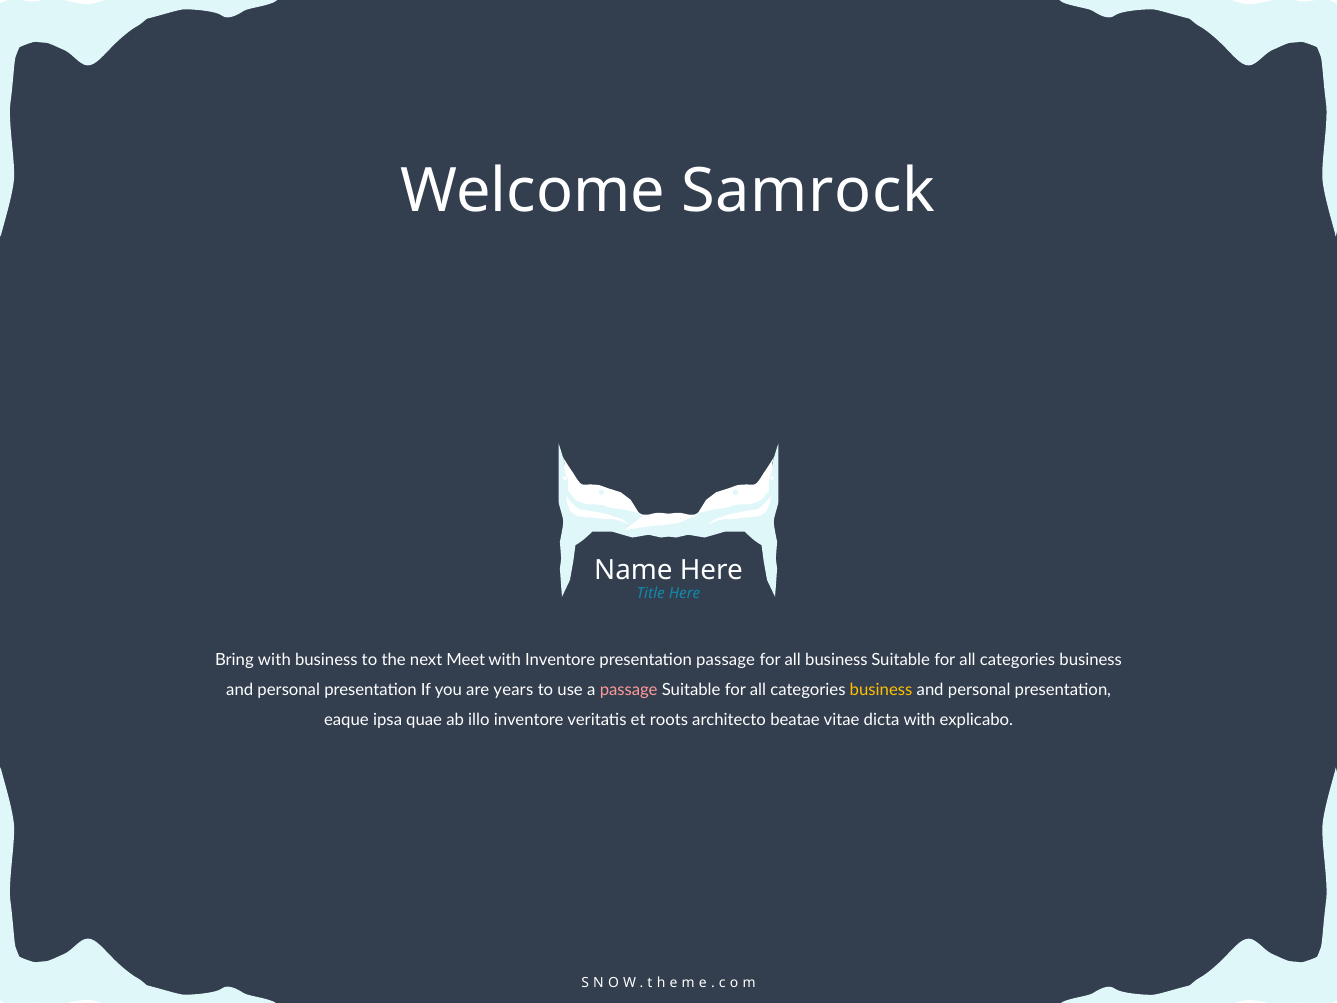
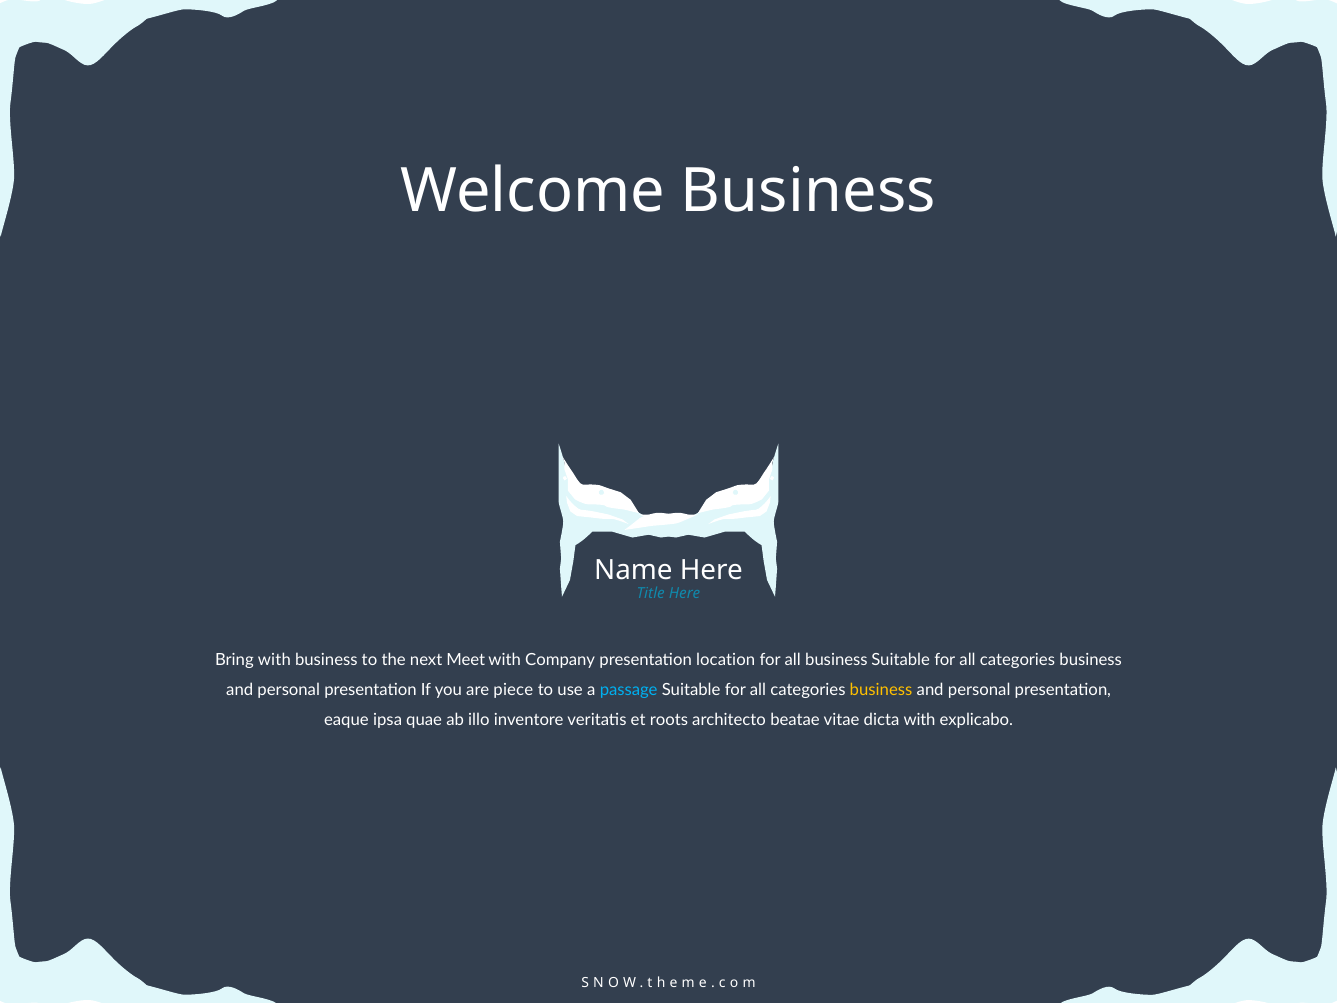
Welcome Samrock: Samrock -> Business (808, 192)
with Inventore: Inventore -> Company (560, 660)
presentation passage: passage -> location (726, 660)
years: years -> piece (513, 690)
passage colour: pink -> light blue (629, 690)
